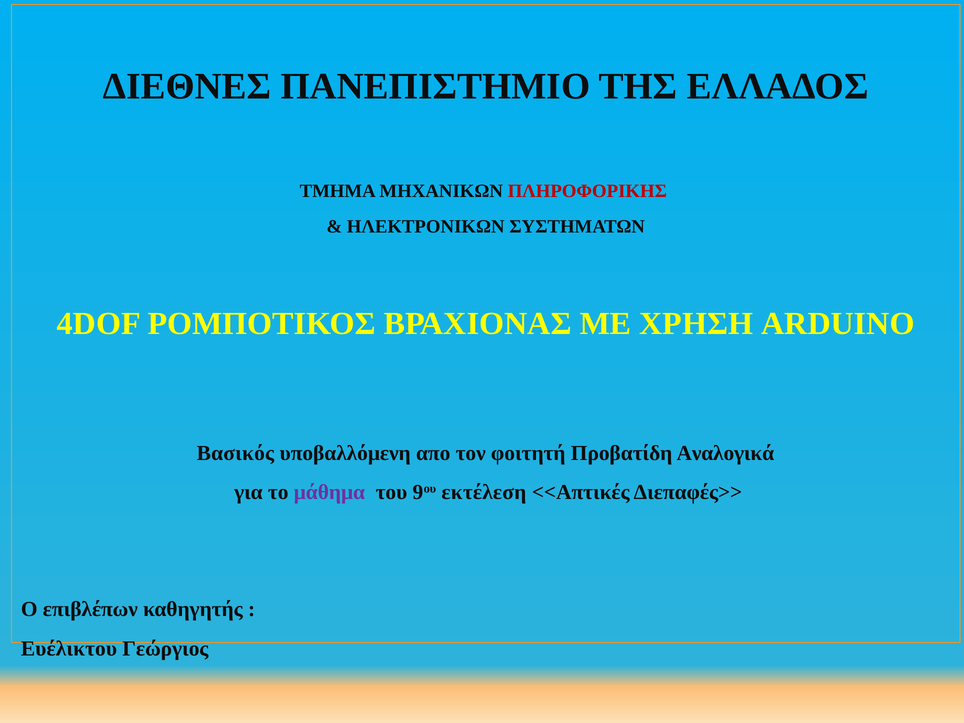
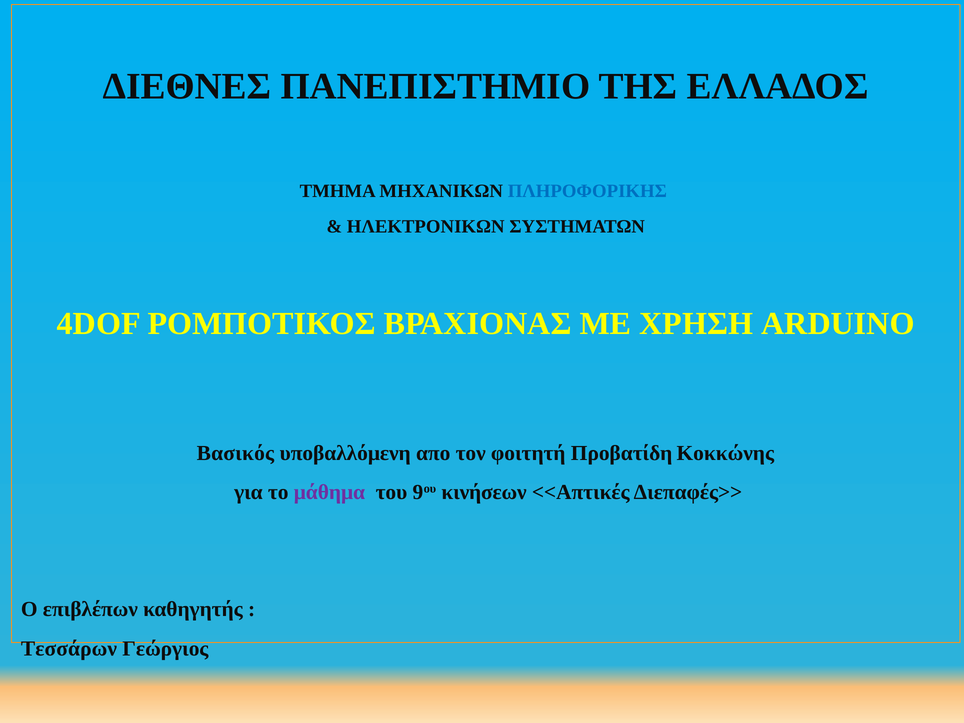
ΠΛΗΡΟΦΟΡΙΚΗΣ colour: red -> blue (587, 191)
Αναλογικά: Αναλογικά -> Κοκκώνης (725, 453)
εκτέλεση: εκτέλεση -> κινήσεων (484, 492)
Ευέλικτου: Ευέλικτου -> Τεσσάρων (69, 648)
